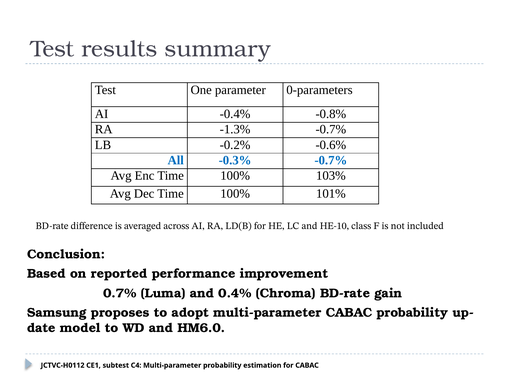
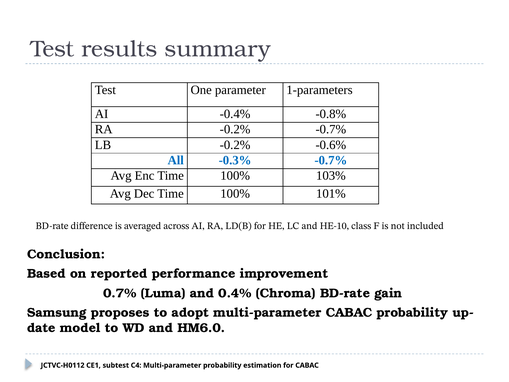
0-parameters: 0-parameters -> 1-parameters (320, 90)
RA -1.3%: -1.3% -> -0.2% (235, 129)
